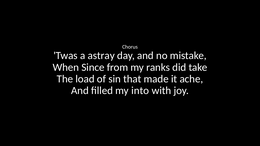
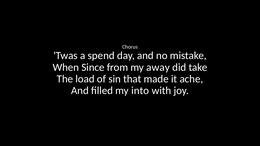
astray: astray -> spend (101, 56)
ranks: ranks -> away (158, 67)
